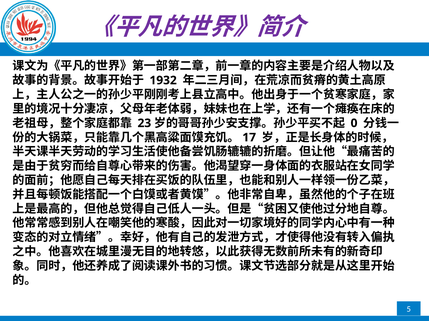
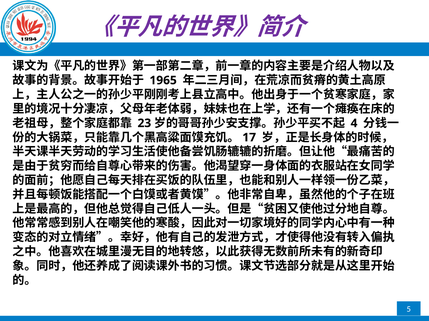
1932: 1932 -> 1965 (163, 81)
0: 0 -> 4 (354, 123)
